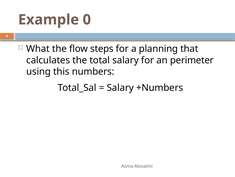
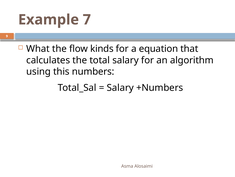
0: 0 -> 7 (87, 20)
steps: steps -> kinds (102, 49)
planning: planning -> equation (158, 49)
perimeter: perimeter -> algorithm (192, 60)
